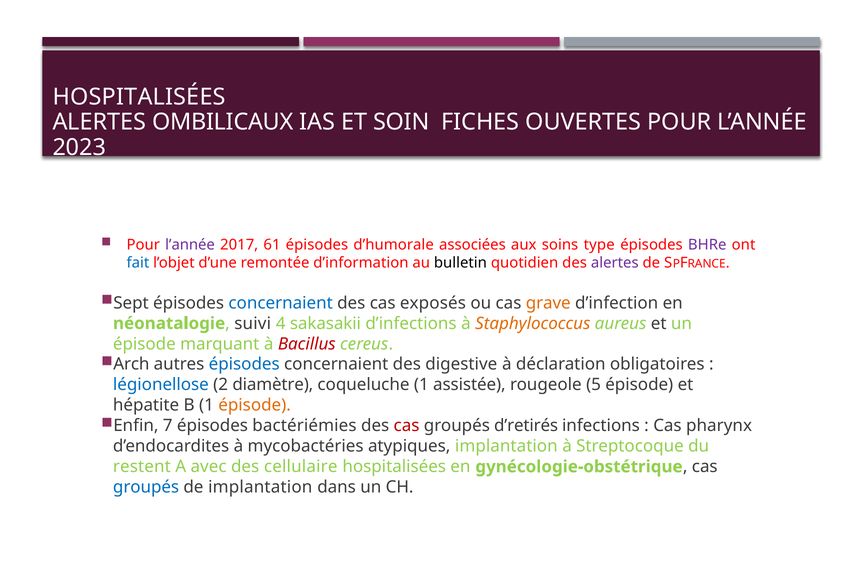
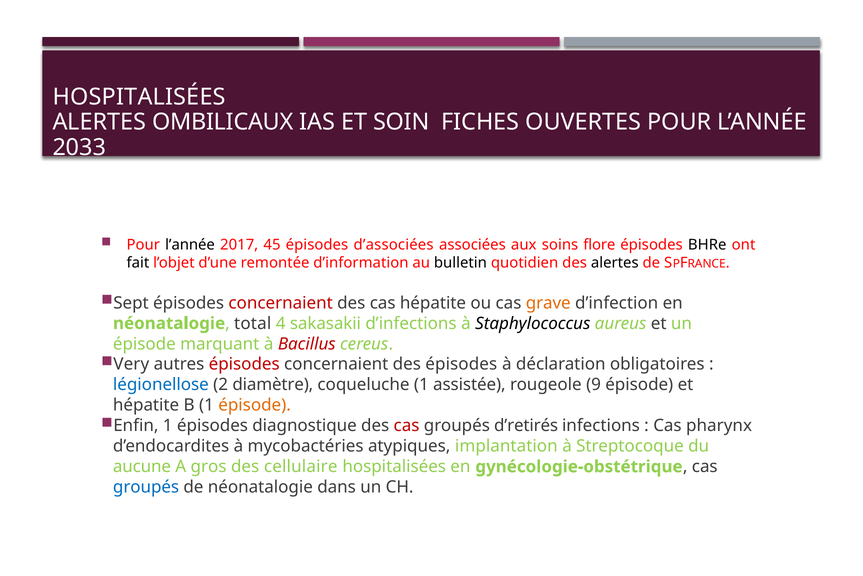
2023: 2023 -> 2033 (79, 147)
l’année colour: purple -> black (190, 244)
61: 61 -> 45 (272, 244)
d’humorale: d’humorale -> d’associées (394, 244)
type: type -> flore (599, 244)
BHRe colour: purple -> black (707, 244)
fait colour: blue -> black (138, 262)
alertes colour: purple -> black (615, 262)
concernaient colour: blue -> red (281, 303)
cas exposés: exposés -> hépatite (433, 303)
suivi: suivi -> total (253, 323)
Staphylococcus colour: orange -> black (533, 323)
Arch: Arch -> Very (131, 364)
épisodes colour: blue -> red (244, 364)
des digestive: digestive -> épisodes (461, 364)
5: 5 -> 9 (594, 384)
Enfin 7: 7 -> 1 (168, 425)
bactériémies: bactériémies -> diagnostique (305, 425)
restent: restent -> aucune (142, 466)
avec: avec -> gros (209, 466)
de implantation: implantation -> néonatalogie (260, 487)
